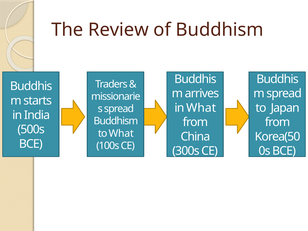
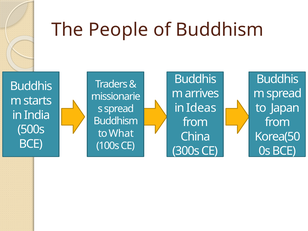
Review: Review -> People (118, 30)
in What: What -> Ideas (201, 108)
